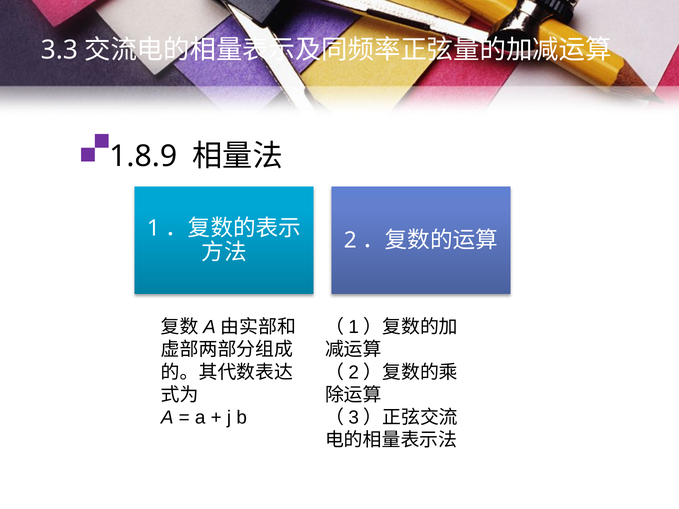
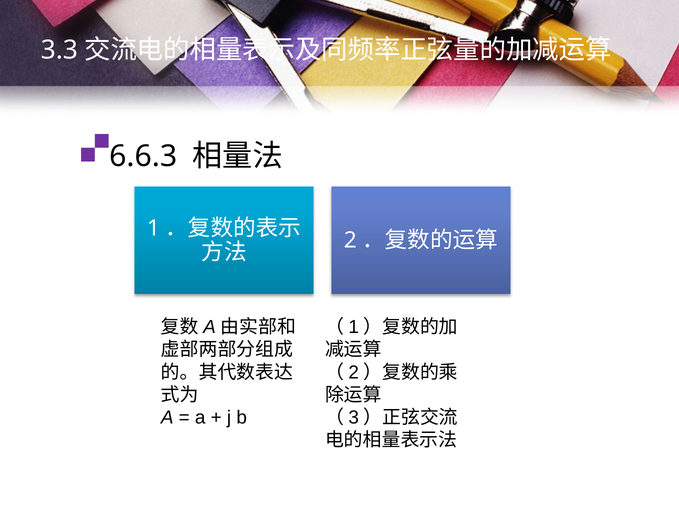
1.8.9: 1.8.9 -> 6.6.3 (143, 157)
